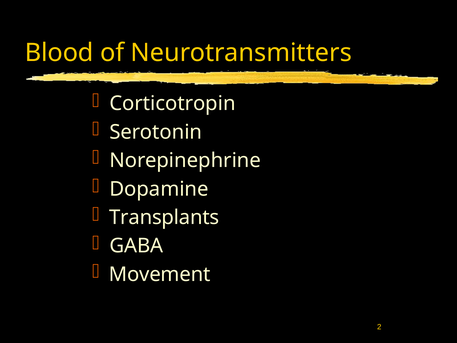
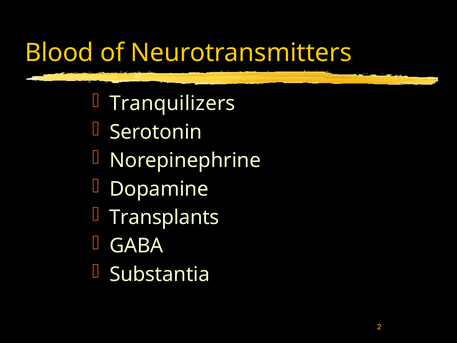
Corticotropin: Corticotropin -> Tranquilizers (172, 103)
Movement: Movement -> Substantia (160, 274)
